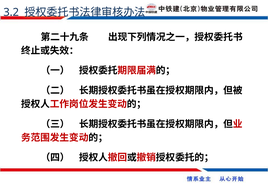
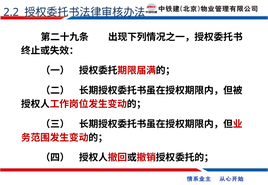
3.2: 3.2 -> 2.2 (11, 12)
